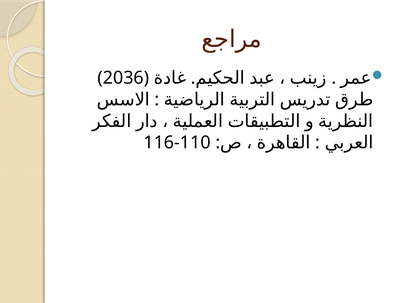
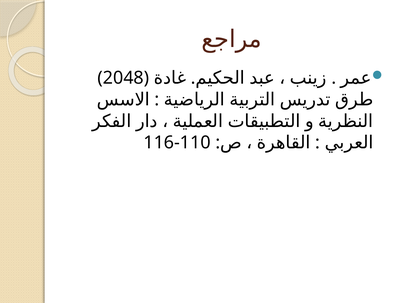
2036: 2036 -> 2048 (123, 78)
